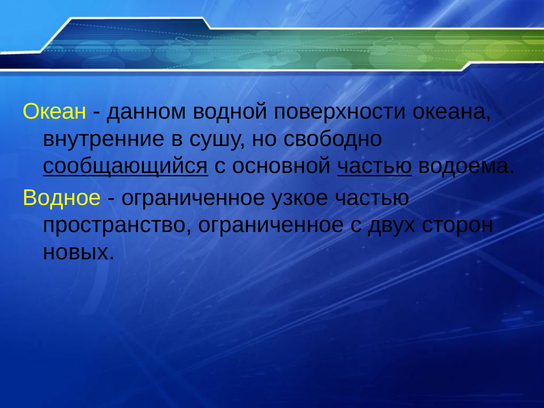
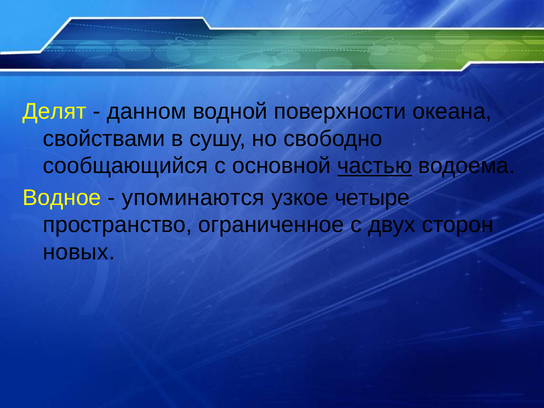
Океан: Океан -> Делят (54, 111)
внутренние: внутренние -> свойствами (104, 139)
сообщающийся underline: present -> none (126, 166)
ограниченное: ограниченное -> упоминаются (193, 198)
узкое частью: частью -> четыре (372, 198)
